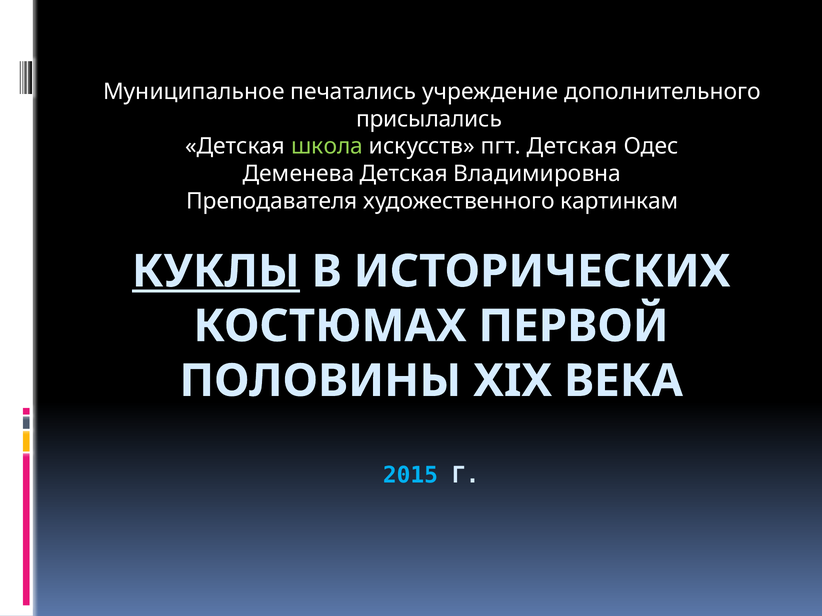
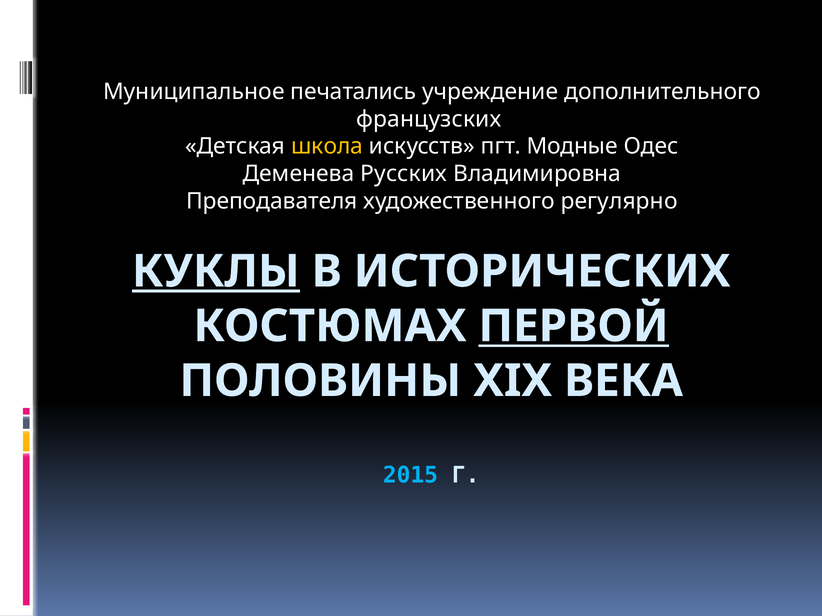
присылались: присылались -> французских (429, 119)
школа colour: light green -> yellow (327, 147)
пгт Детская: Детская -> Модные (572, 147)
Деменева Детская: Детская -> Русских (404, 174)
картинкам: картинкам -> регулярно (619, 201)
ПЕРВОЙ underline: none -> present (574, 326)
